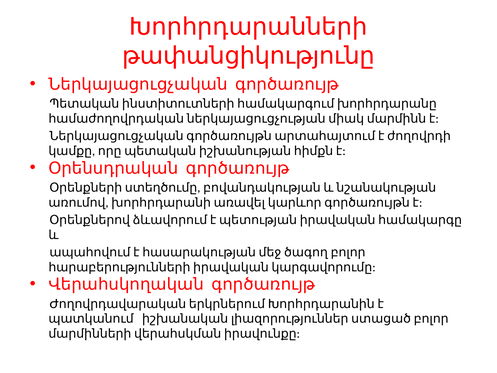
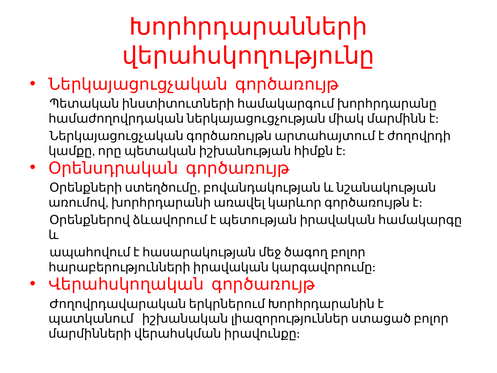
թափանցիկությունը: թափանցիկությունը -> վերահսկողությունը (248, 56)
